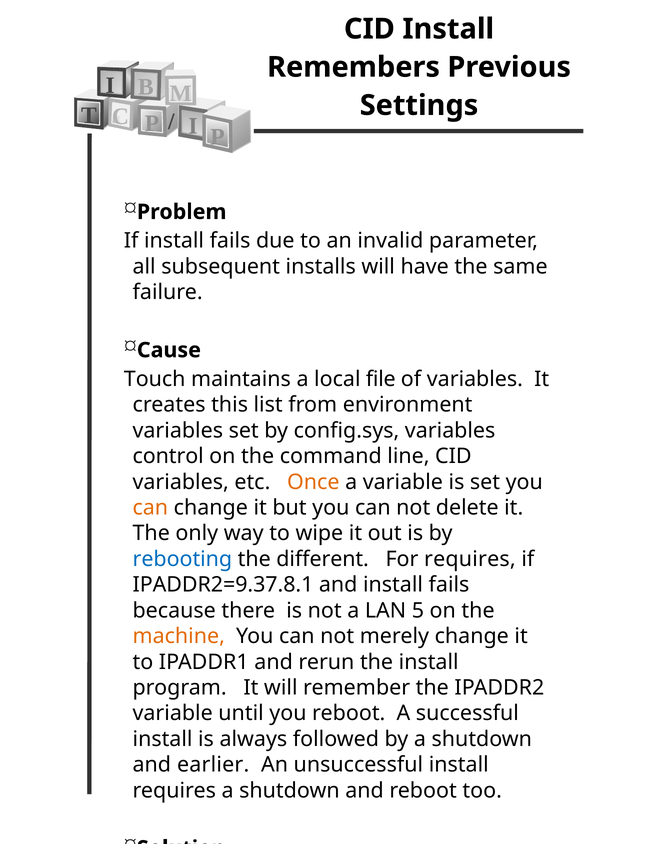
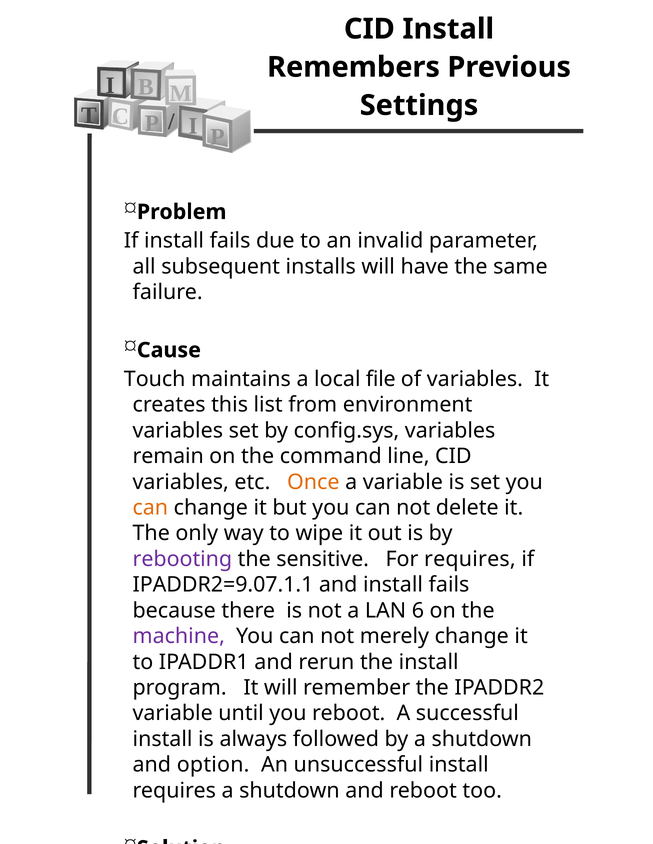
control: control -> remain (168, 456)
rebooting colour: blue -> purple (182, 559)
different: different -> sensitive (323, 559)
IPADDR2=9.37.8.1: IPADDR2=9.37.8.1 -> IPADDR2=9.07.1.1 (223, 585)
5: 5 -> 6 (418, 611)
machine colour: orange -> purple (179, 637)
earlier: earlier -> option (213, 765)
